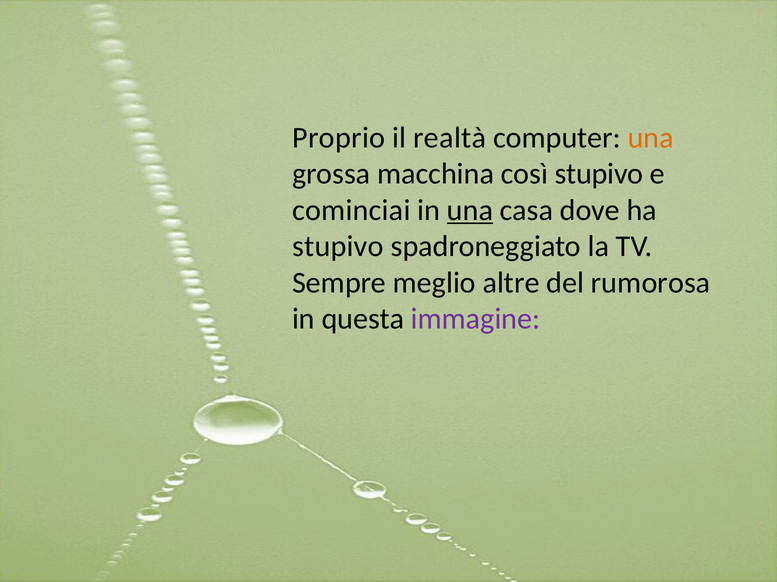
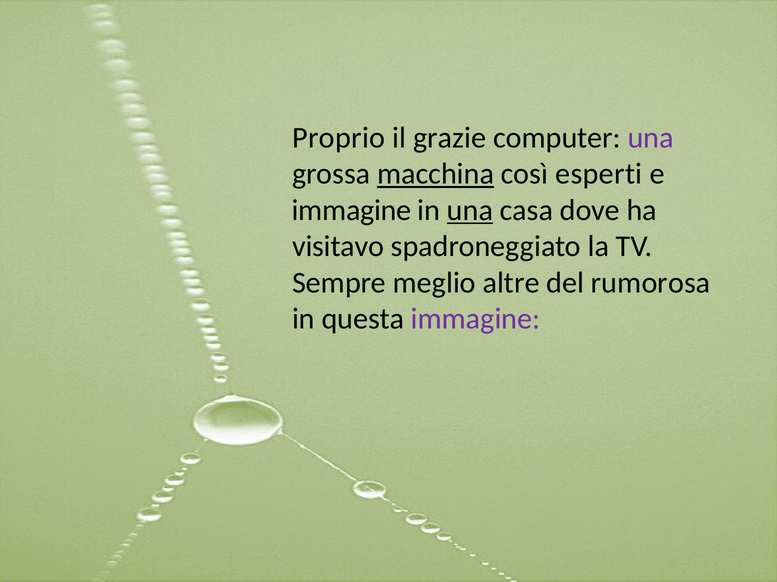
realtà: realtà -> grazie (450, 138)
una colour: orange -> purple (651, 138)
macchina underline: none -> present (436, 174)
così stupivo: stupivo -> esperti (599, 174)
cominciai: cominciai -> immagine (352, 211)
stupivo: stupivo -> visitavo (338, 247)
